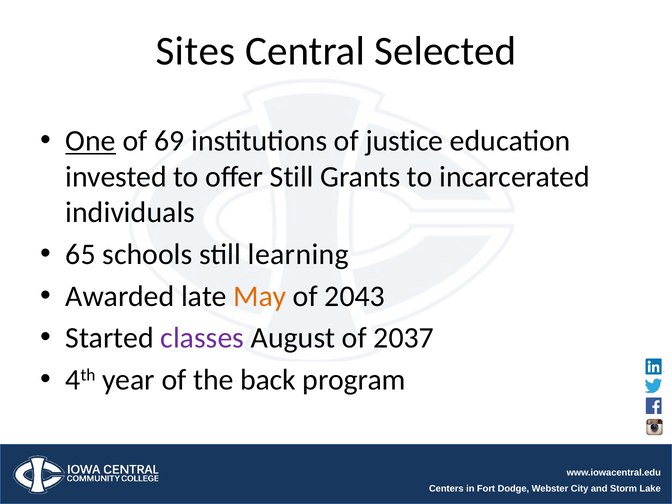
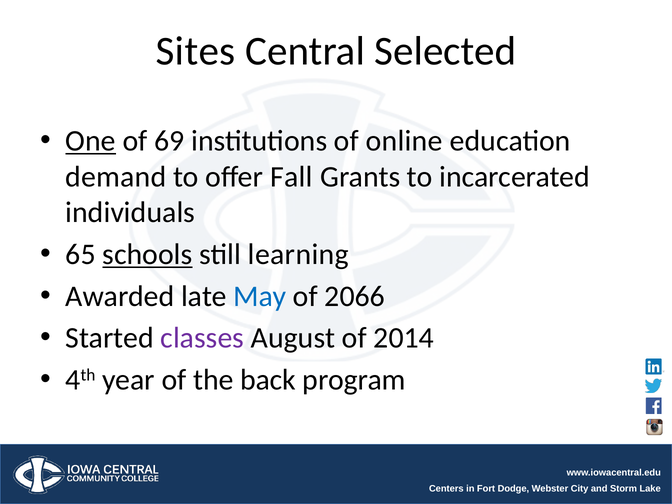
justice: justice -> online (404, 141)
invested: invested -> demand (116, 177)
offer Still: Still -> Fall (292, 177)
schools underline: none -> present (147, 254)
May colour: orange -> blue (260, 296)
2043: 2043 -> 2066 (355, 296)
2037: 2037 -> 2014 (404, 338)
